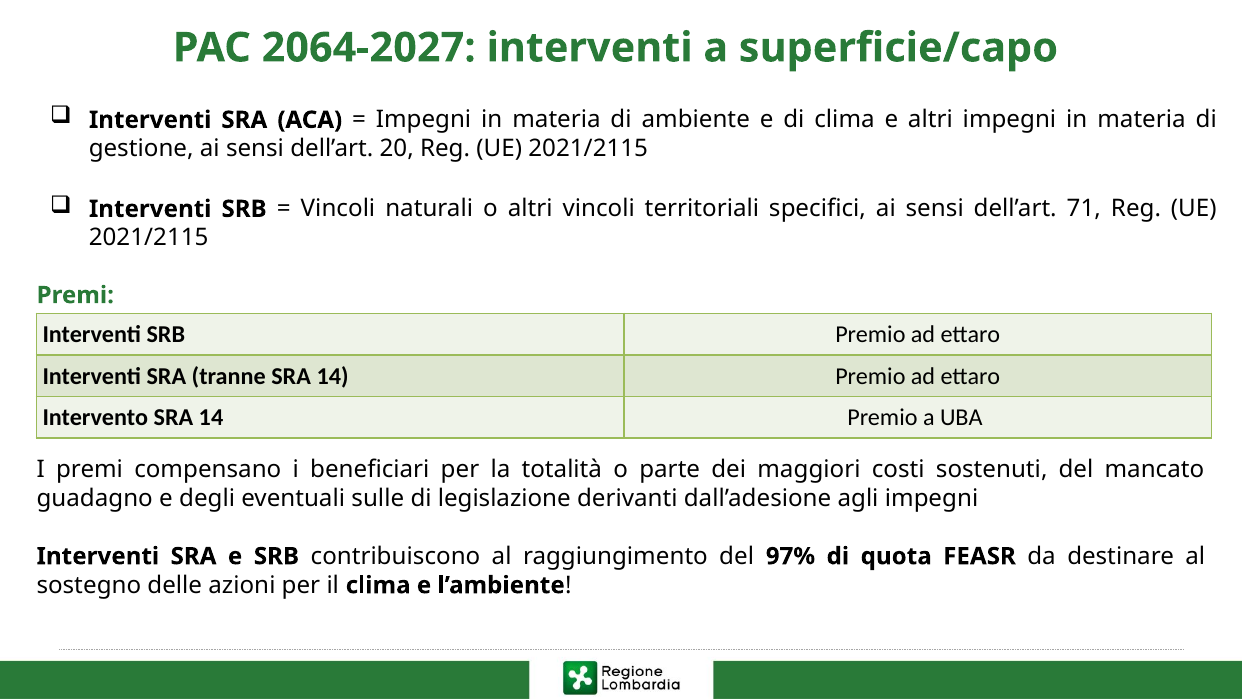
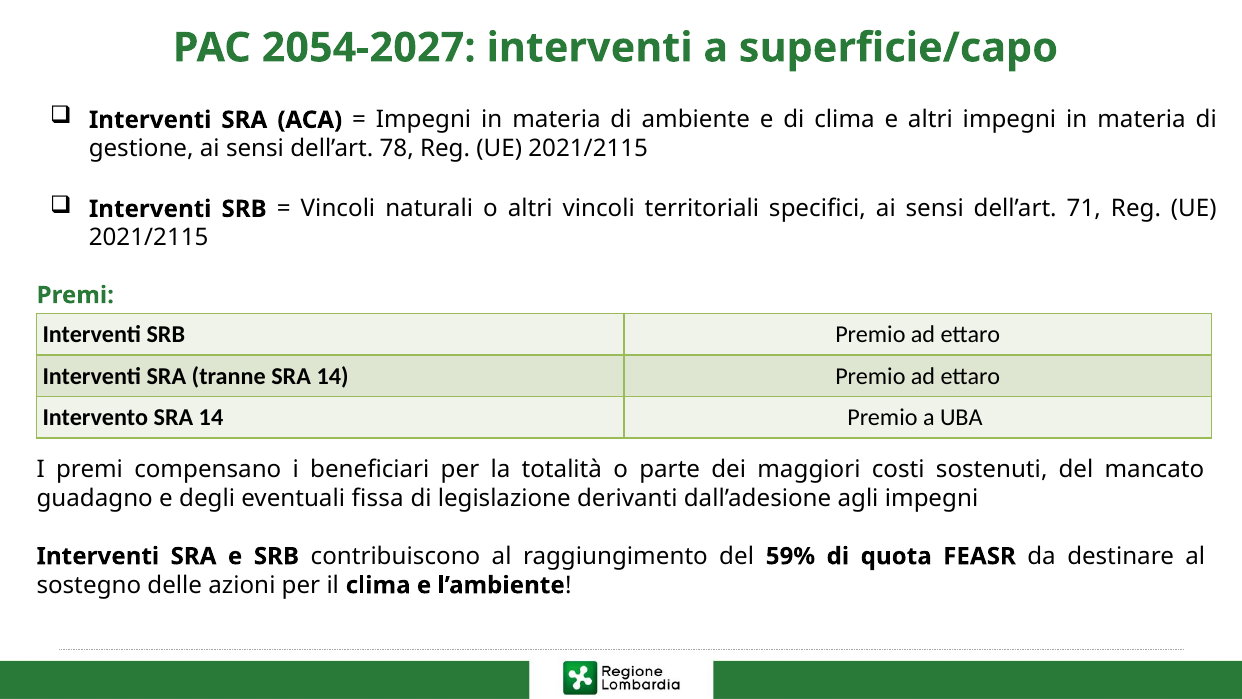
2064-2027: 2064-2027 -> 2054-2027 (369, 48)
20: 20 -> 78 (397, 149)
sulle: sulle -> fissa (378, 498)
97%: 97% -> 59% (790, 556)
